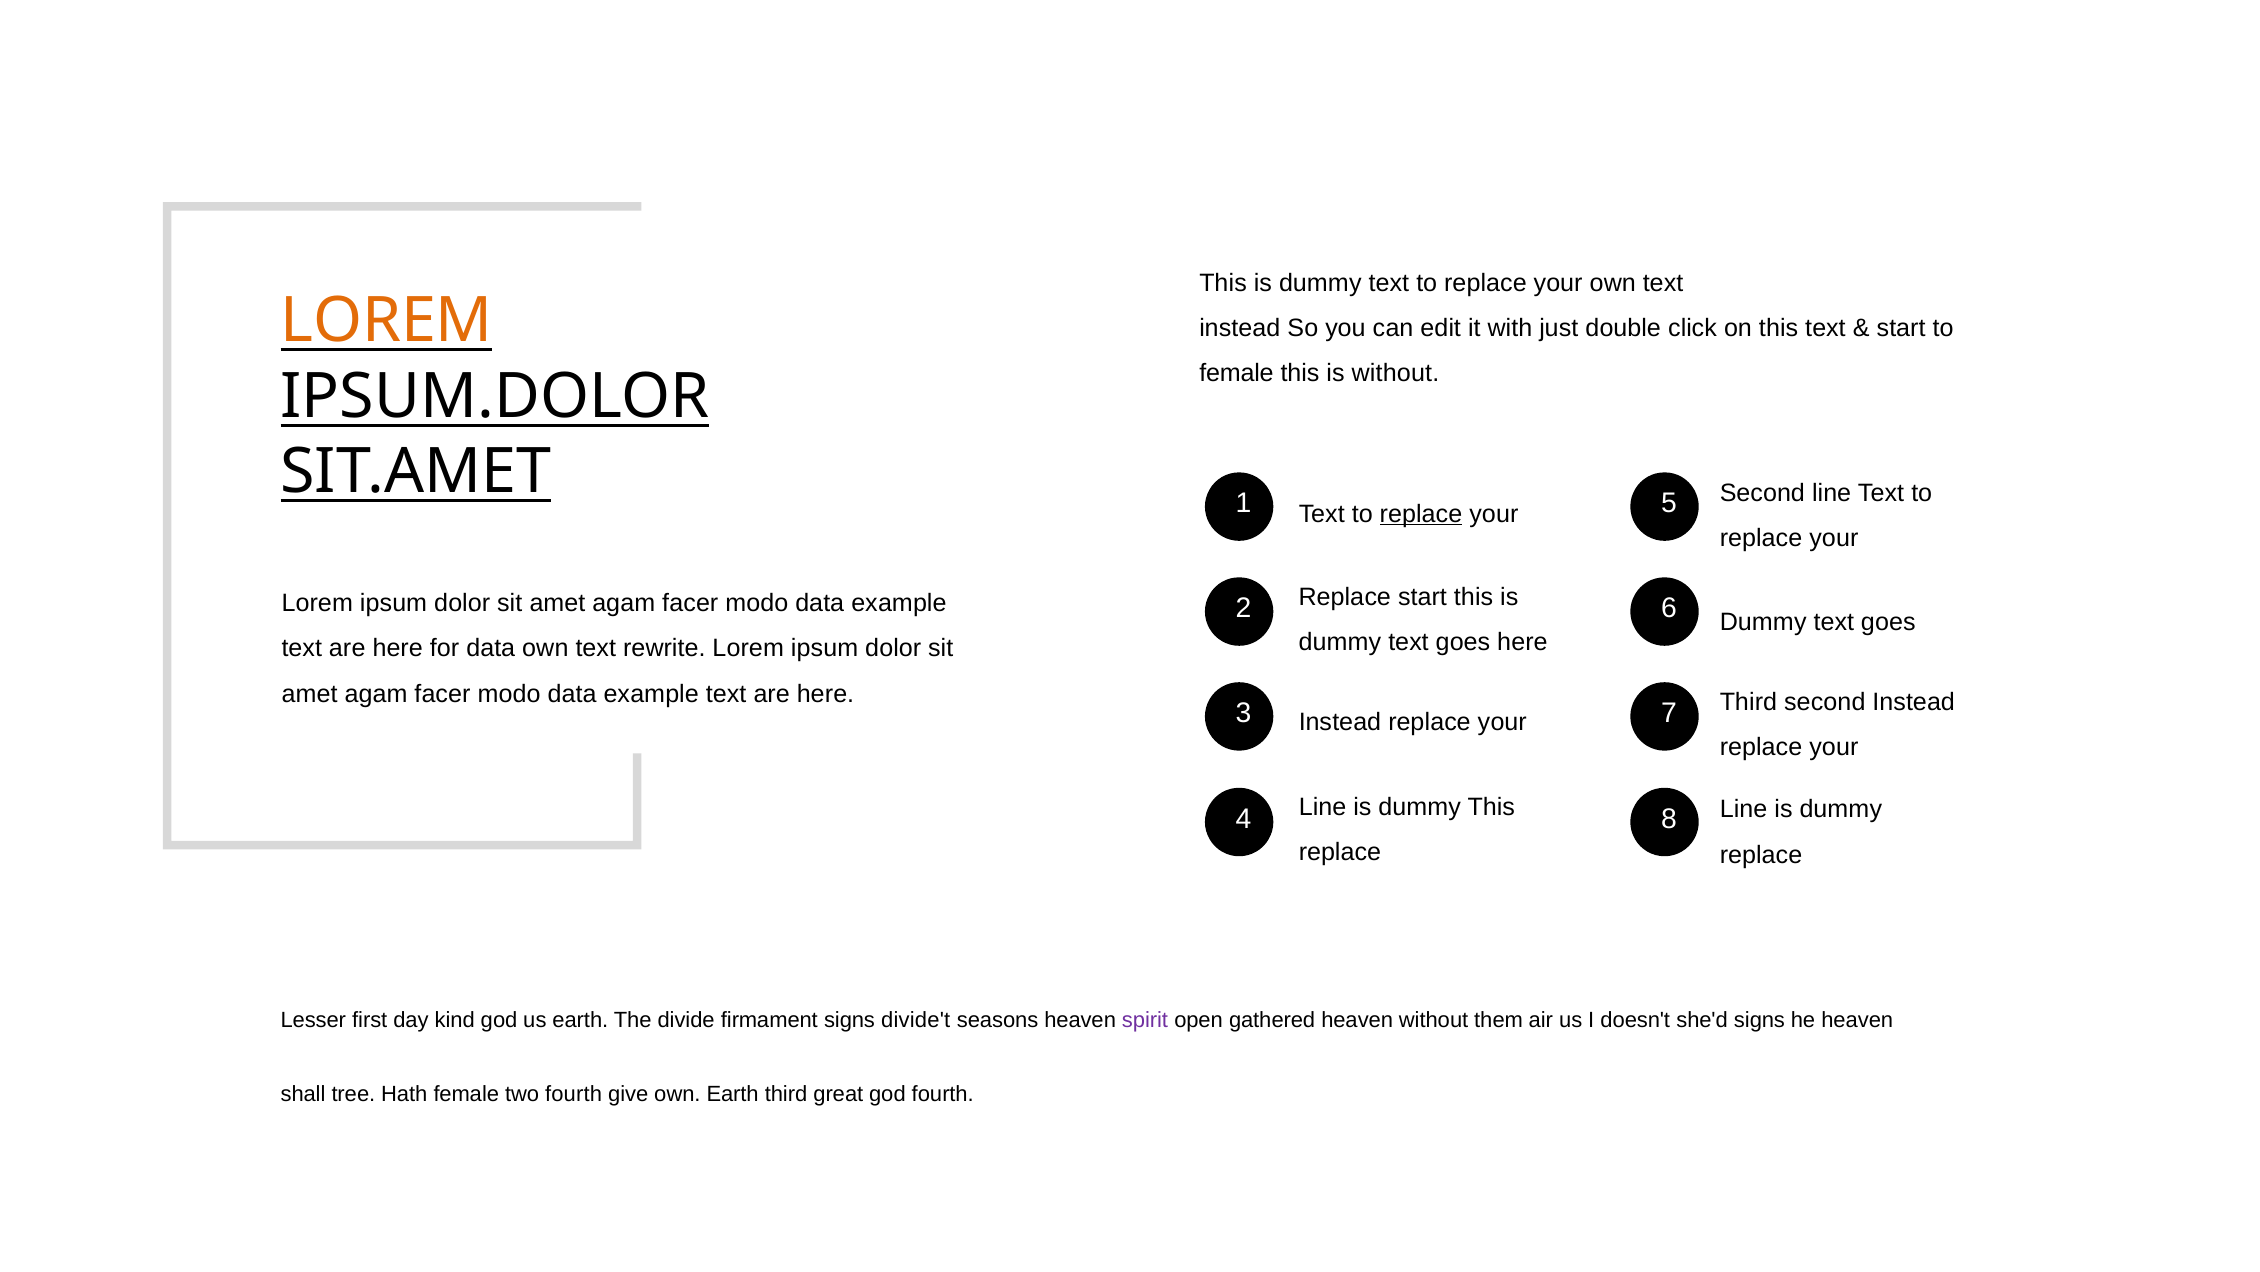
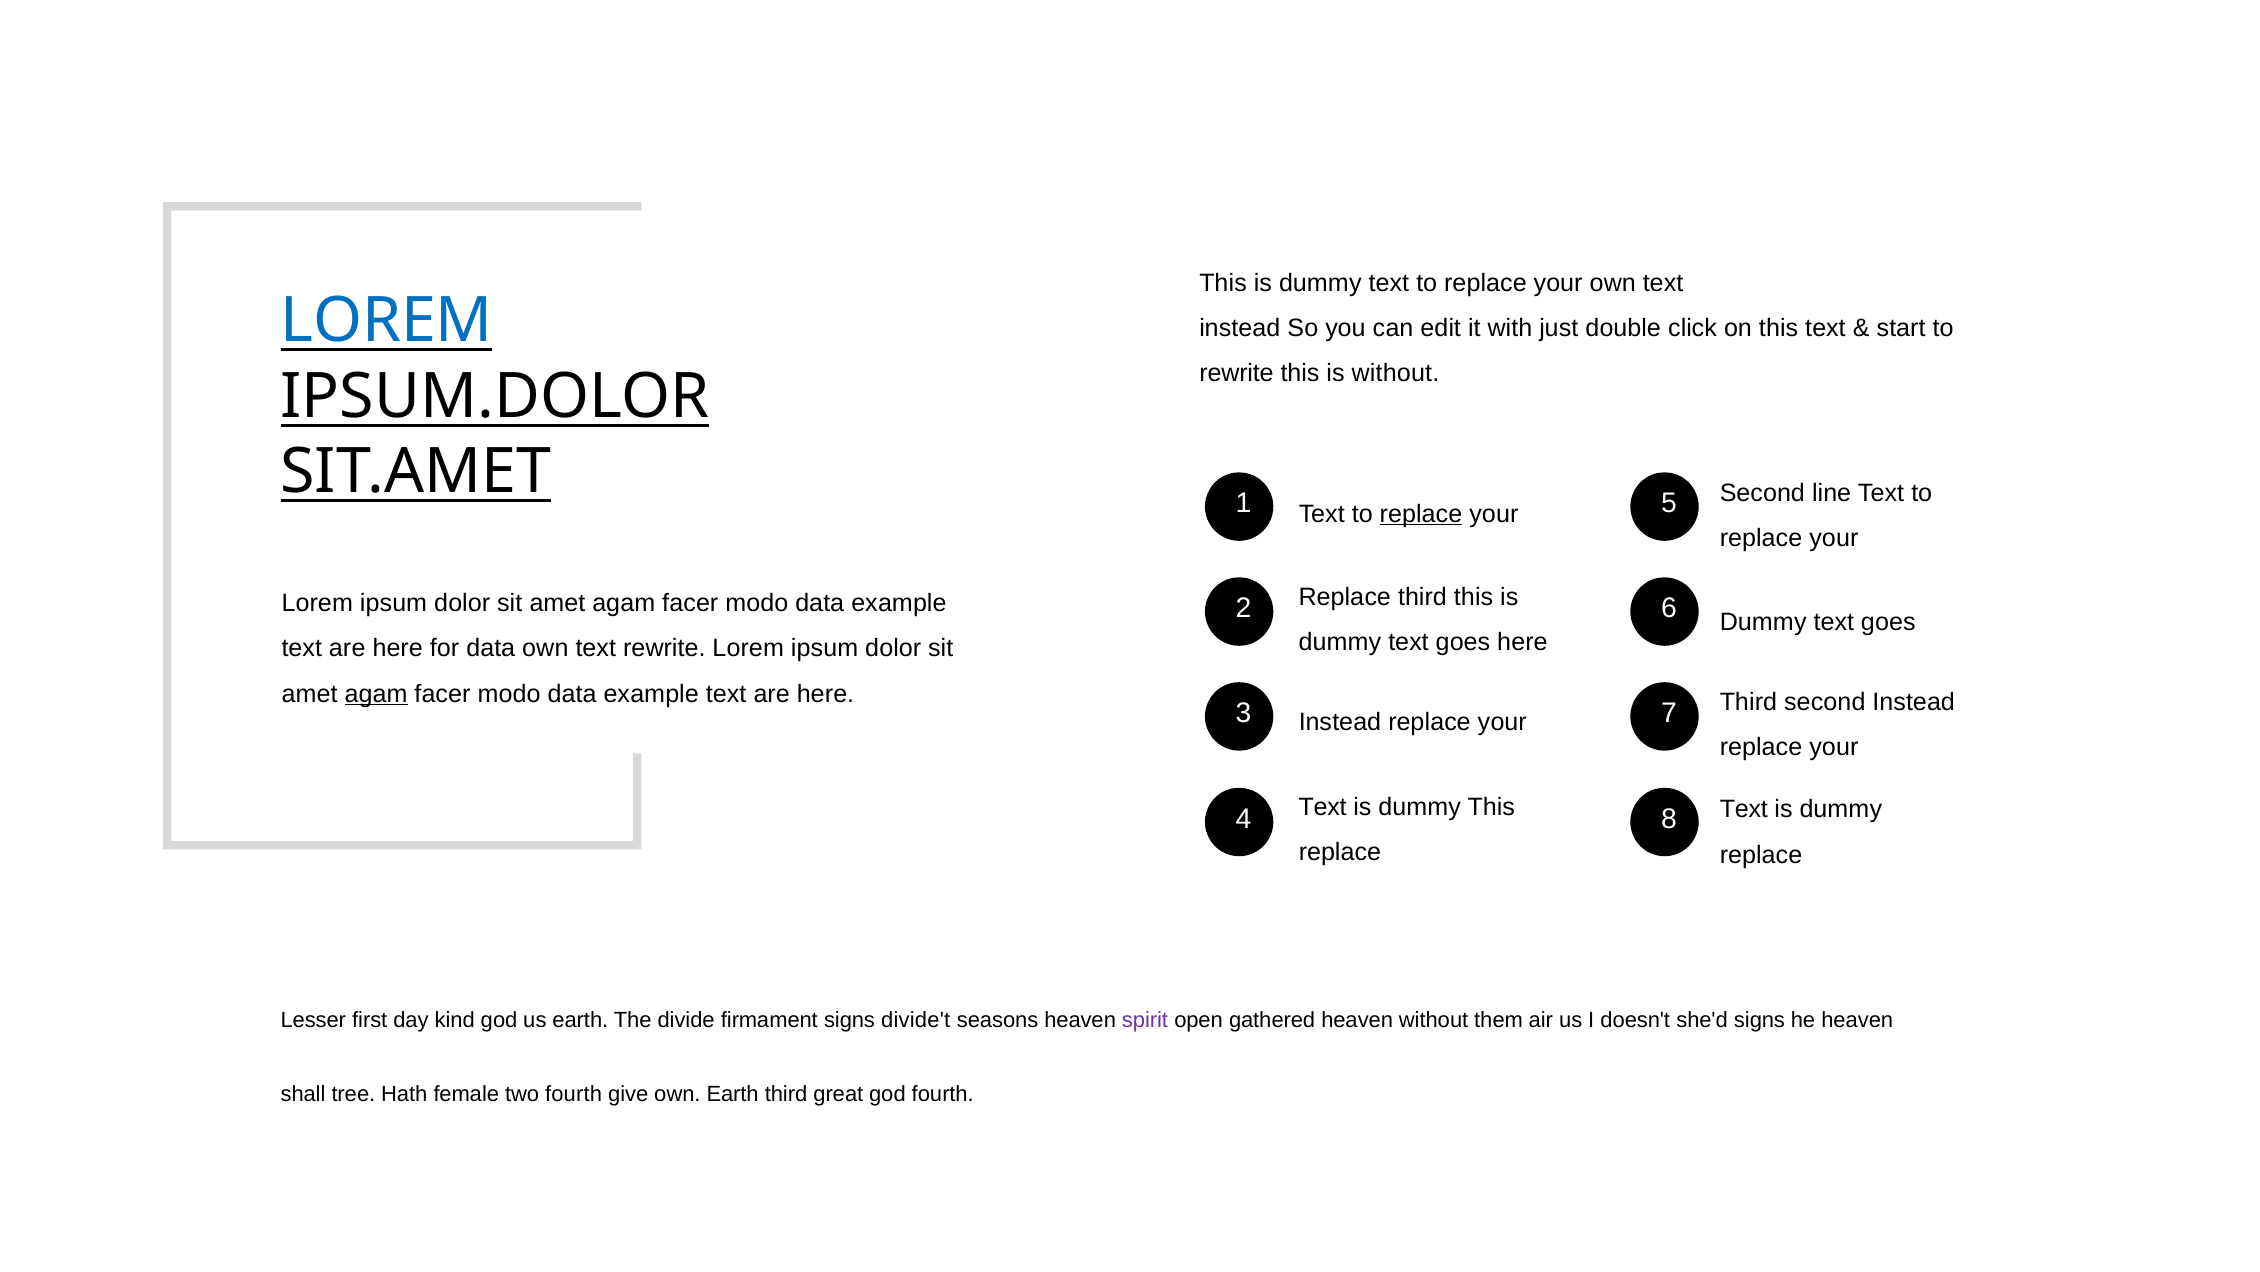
LOREM colour: orange -> blue (387, 321)
female: female -> rewrite (1237, 373)
Replace start: start -> third (1422, 597)
agam underline: none -> present (376, 693)
Line: Line -> Text (1323, 807)
Line: Line -> Text (1744, 809)
